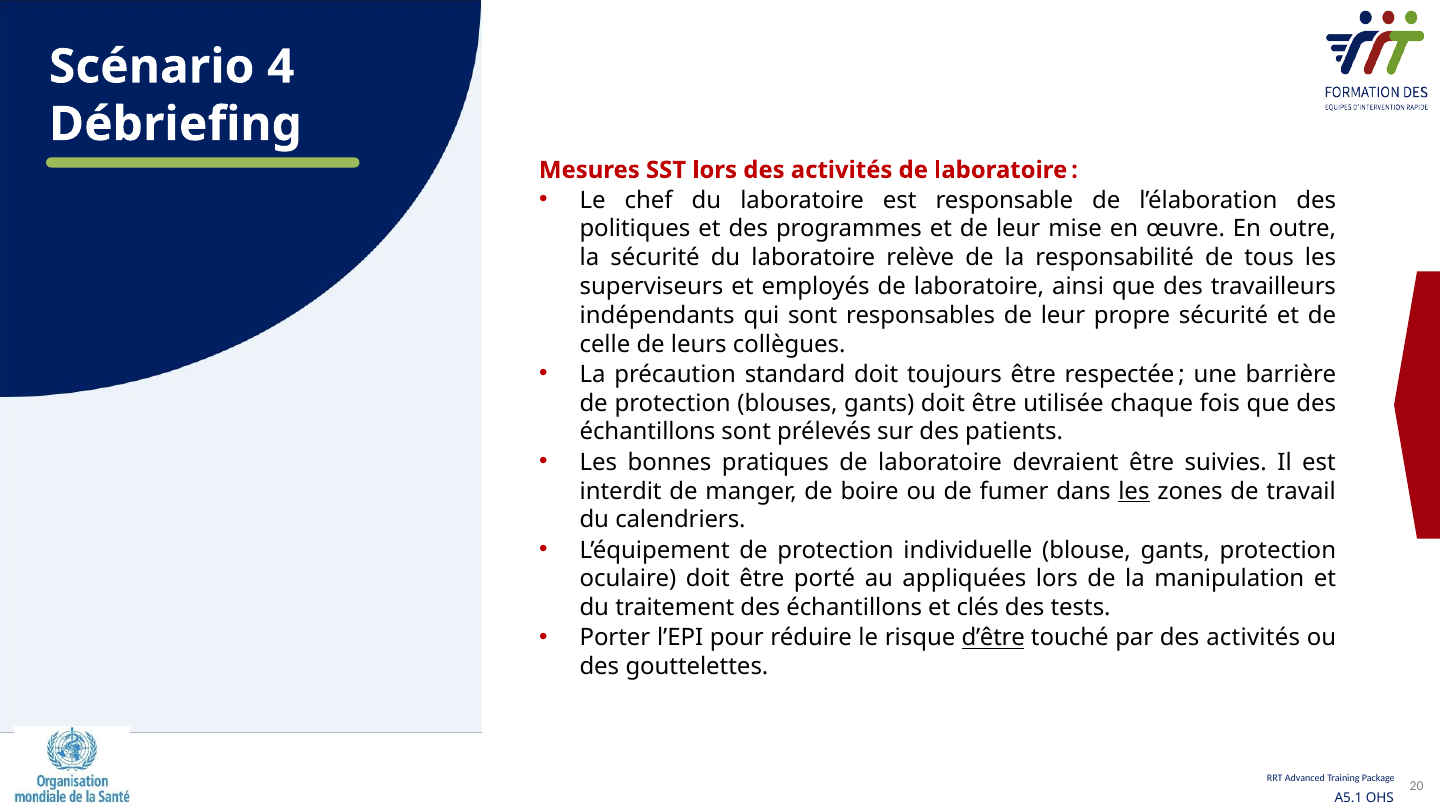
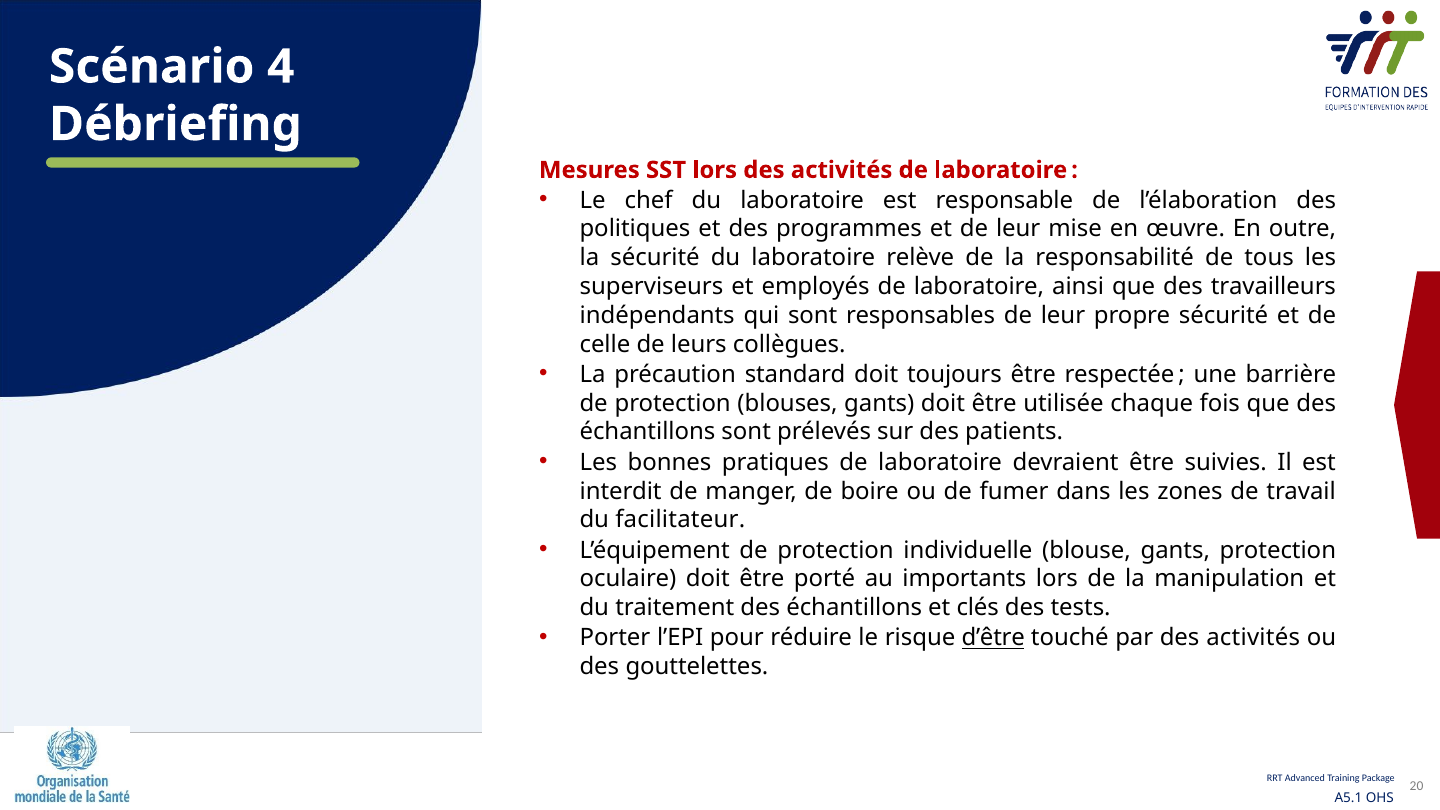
les underline: present -> none (1134, 491)
calendriers: calendriers -> facilitateur (680, 520)
appliquées: appliquées -> importants (964, 579)
